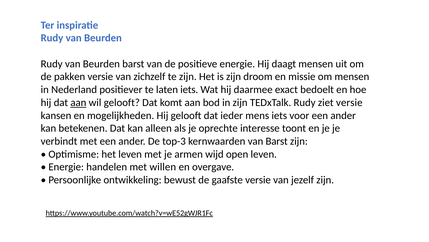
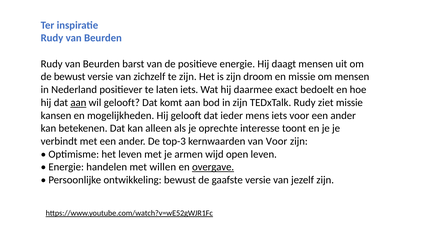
de pakken: pakken -> bewust (70, 77)
ziet versie: versie -> missie (349, 102)
van Barst: Barst -> Voor (277, 141)
overgave underline: none -> present (213, 167)
